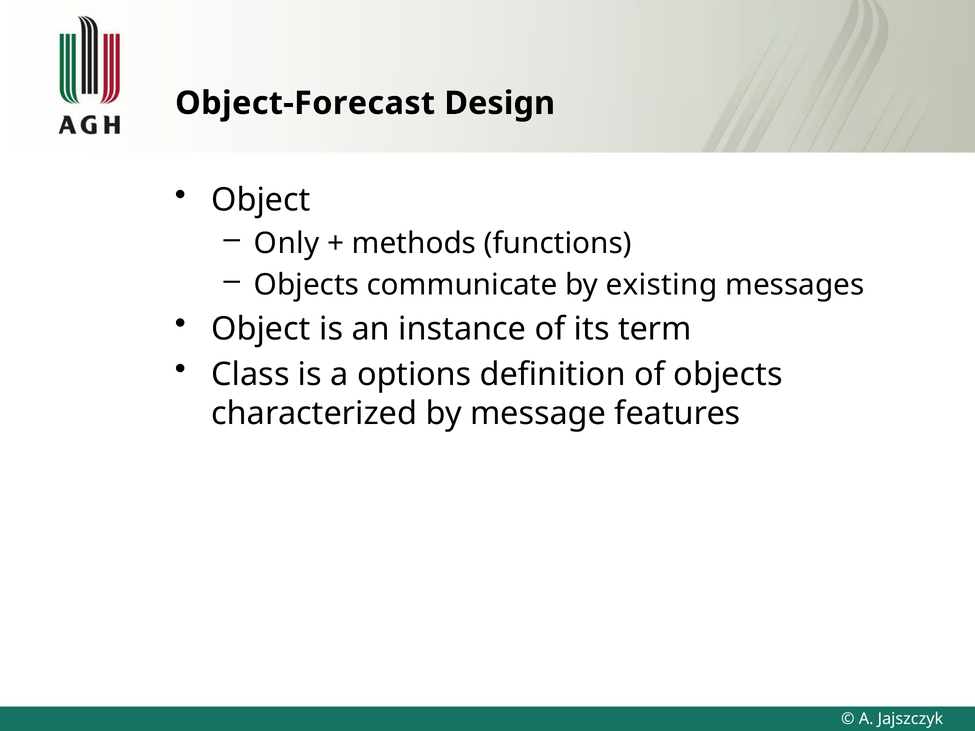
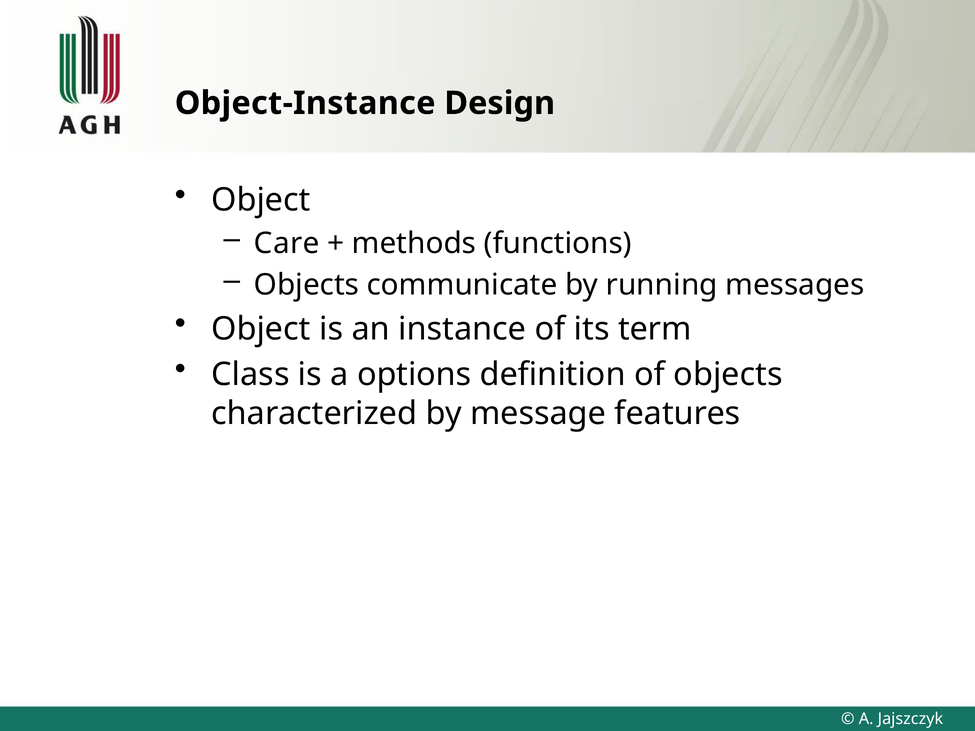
Object-Forecast: Object-Forecast -> Object-Instance (305, 103)
Only: Only -> Care (287, 243)
existing: existing -> running (662, 285)
